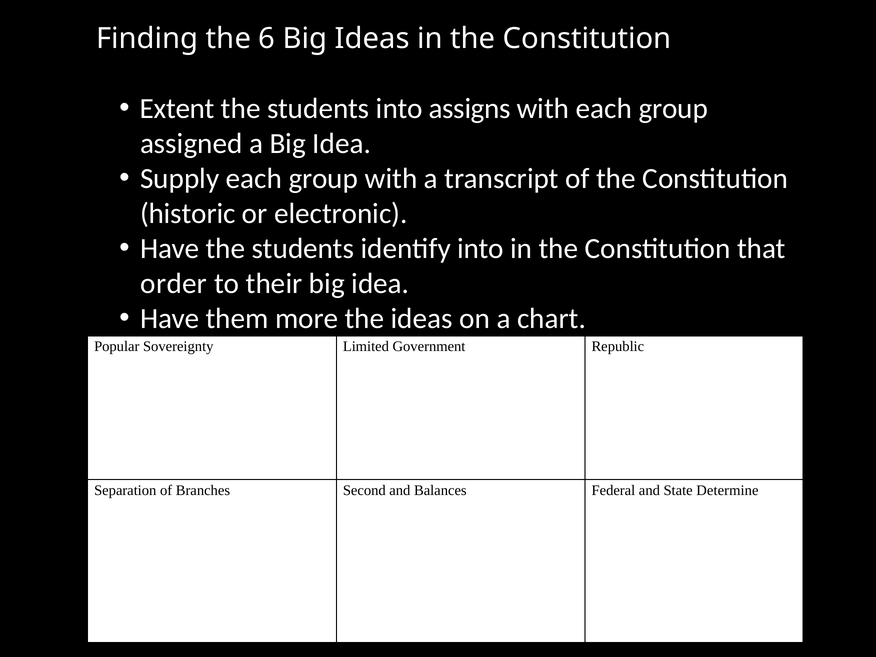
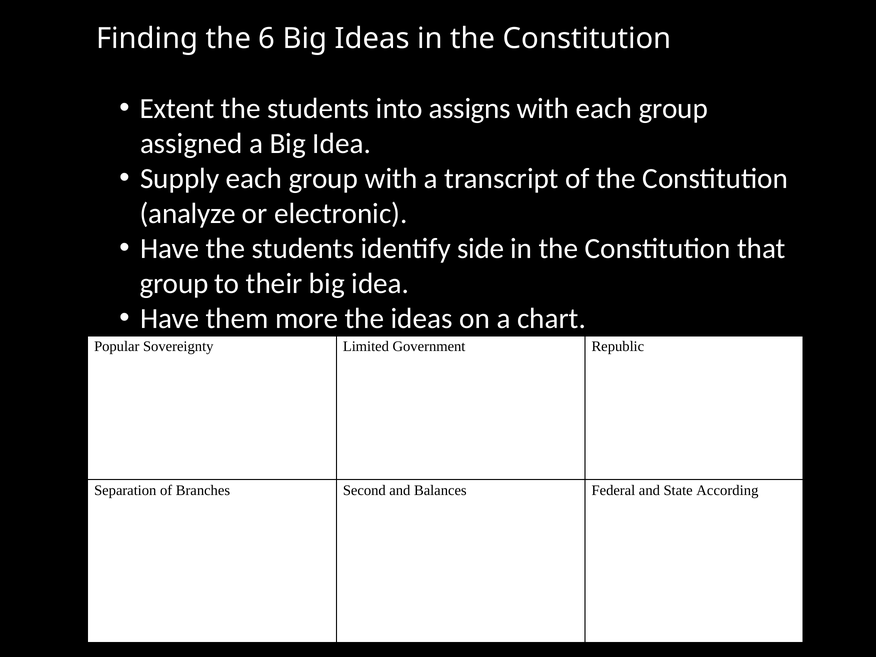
historic: historic -> analyze (188, 214)
identify into: into -> side (481, 249)
order: order -> group (174, 284)
Determine: Determine -> According (727, 490)
